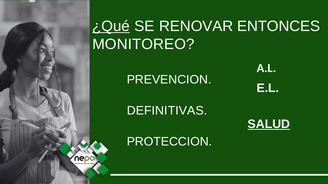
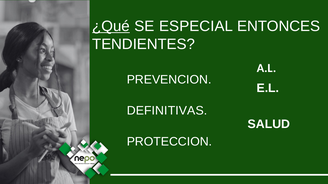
RENOVAR: RENOVAR -> ESPECIAL (196, 26)
MONITOREO: MONITOREO -> TENDIENTES (144, 44)
SALUD underline: present -> none (269, 124)
